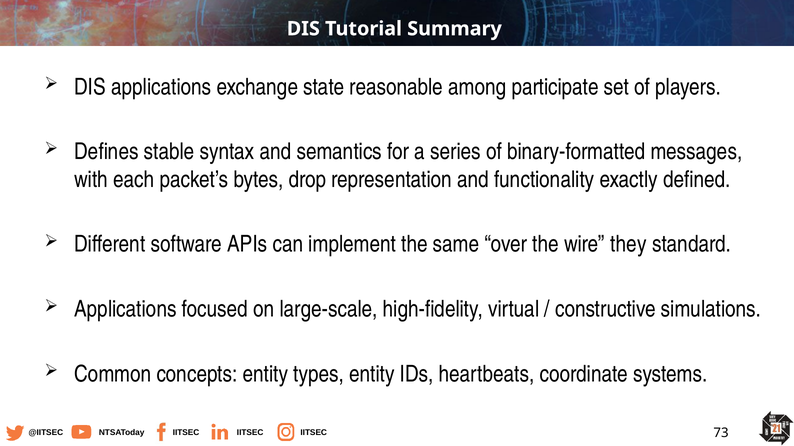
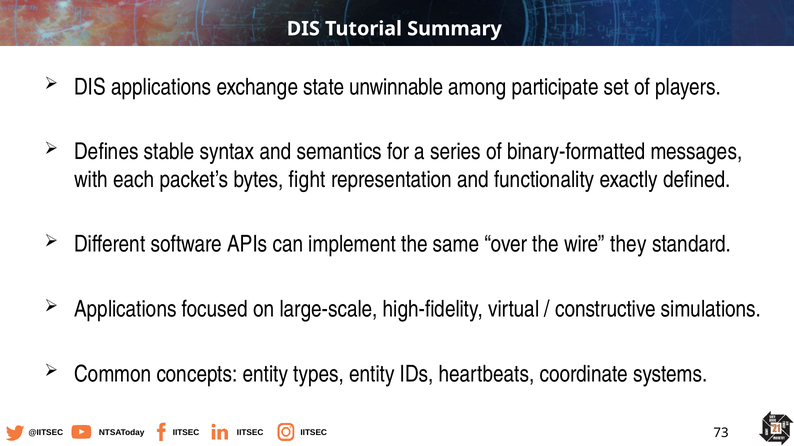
reasonable: reasonable -> unwinnable (396, 87)
drop: drop -> fight (307, 180)
